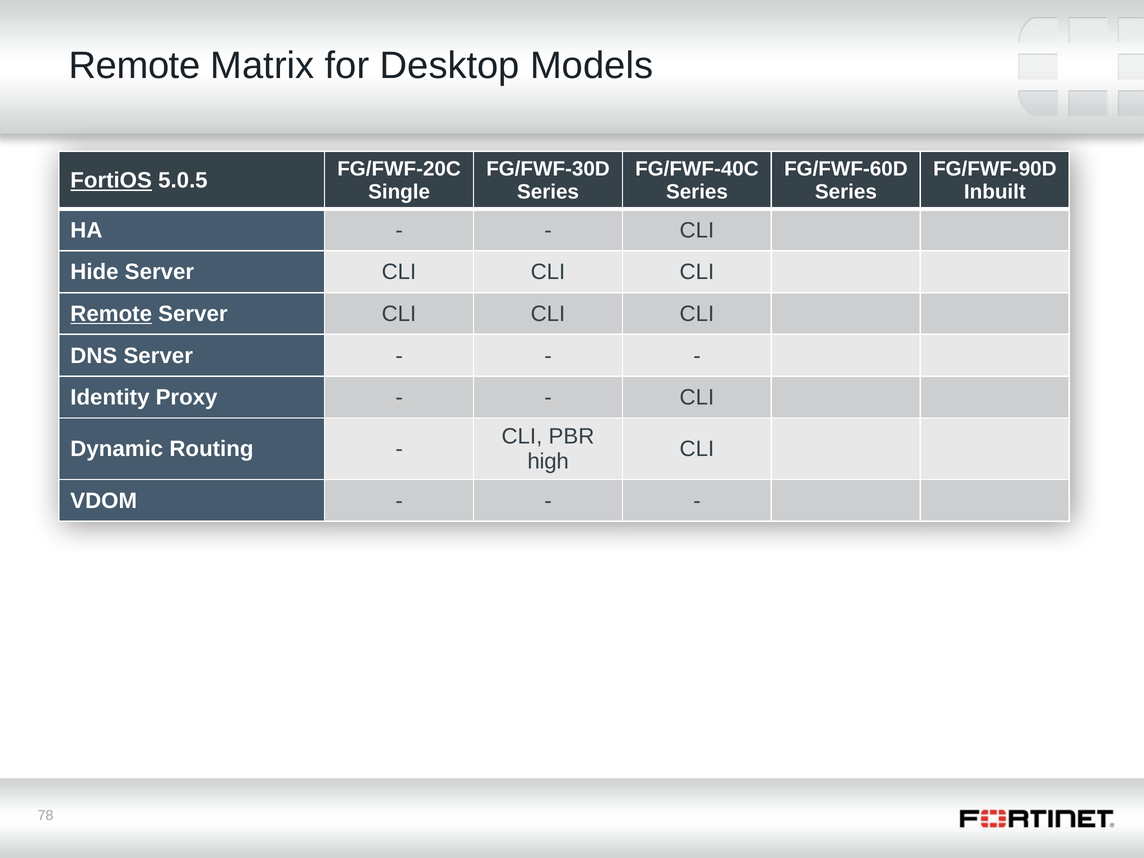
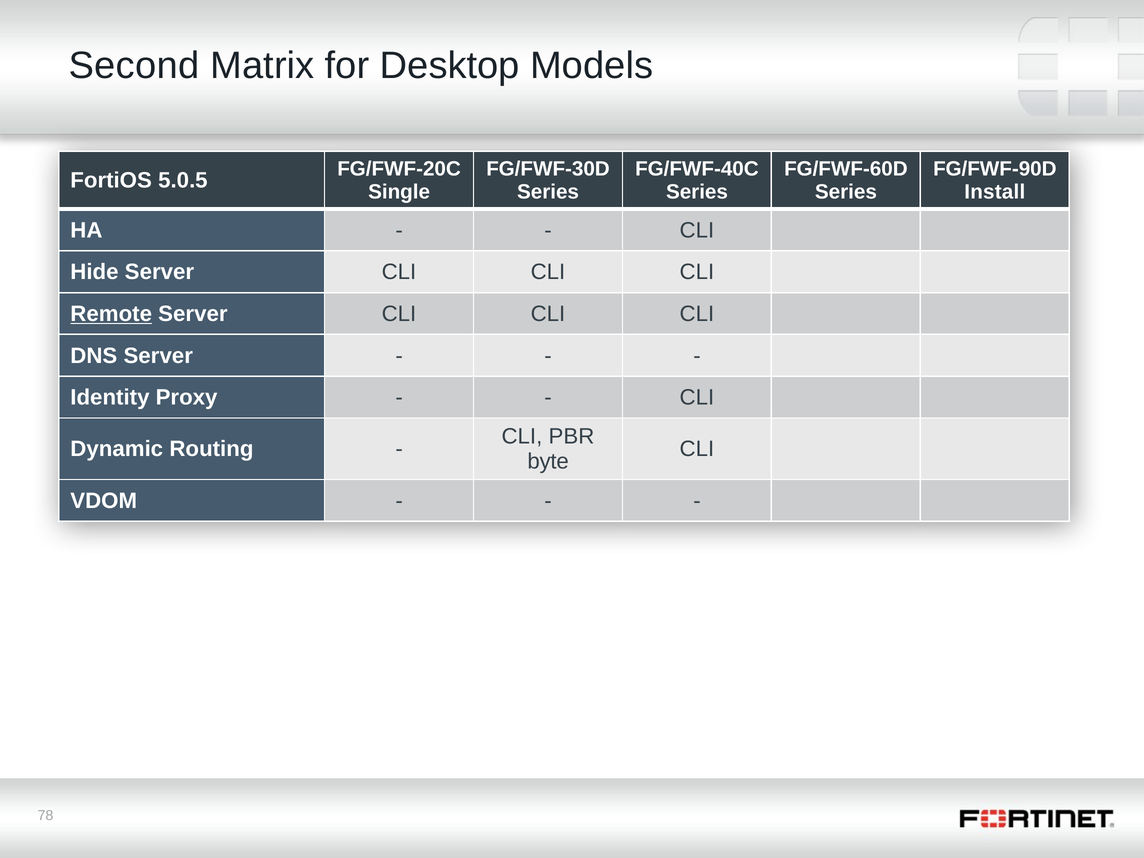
Remote: Remote -> Second (134, 66)
FortiOS underline: present -> none (111, 181)
Inbuilt: Inbuilt -> Install (995, 192)
high: high -> byte (548, 462)
